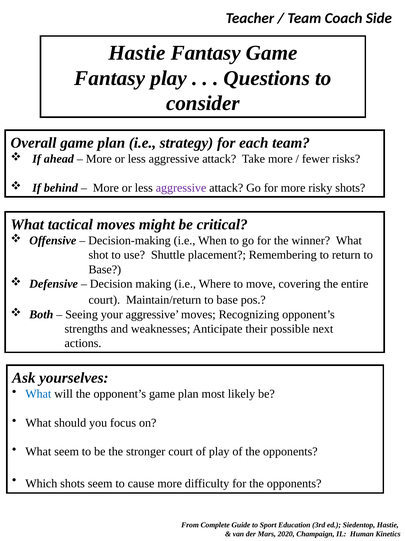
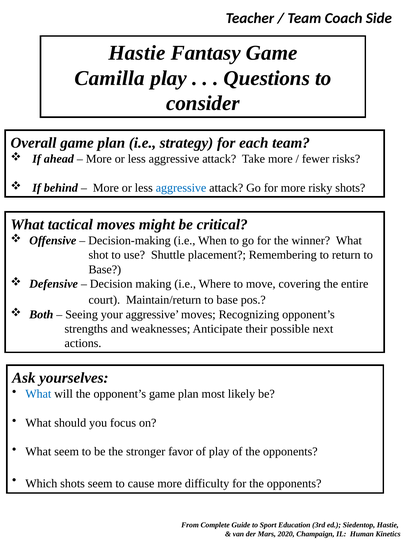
Fantasy: Fantasy -> Camilla (110, 78)
aggressive colour: purple -> blue (181, 188)
stronger court: court -> favor (181, 452)
